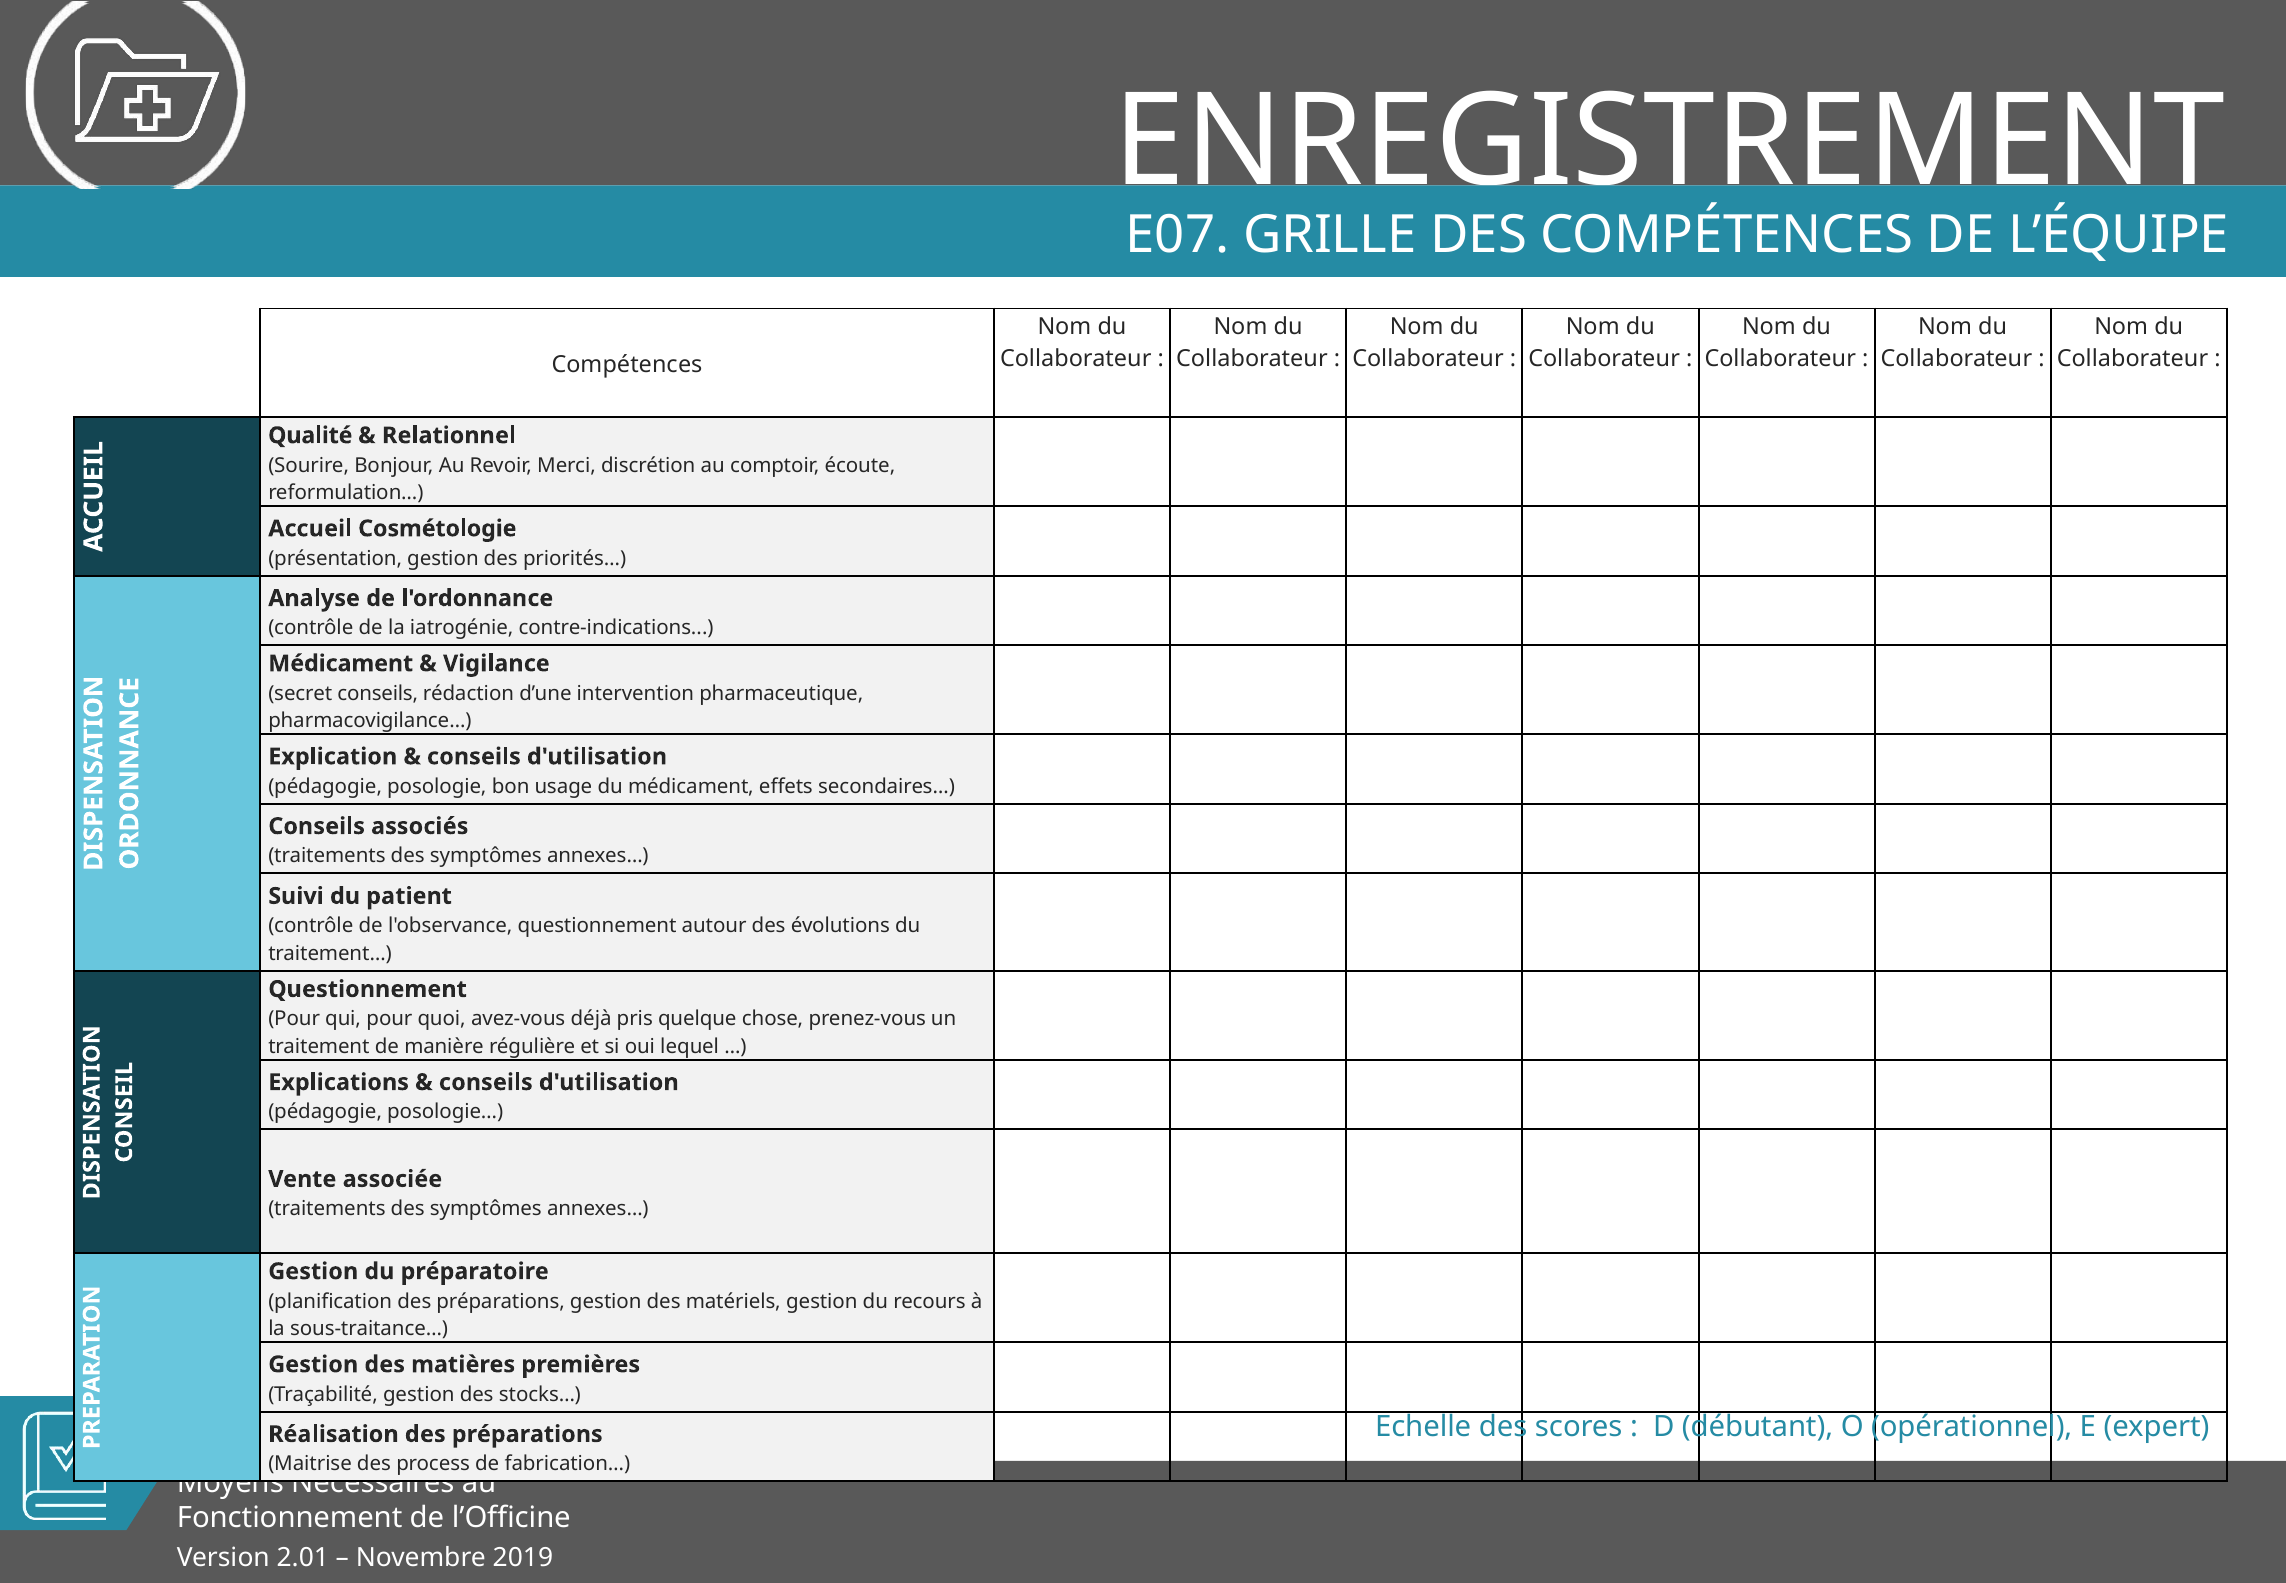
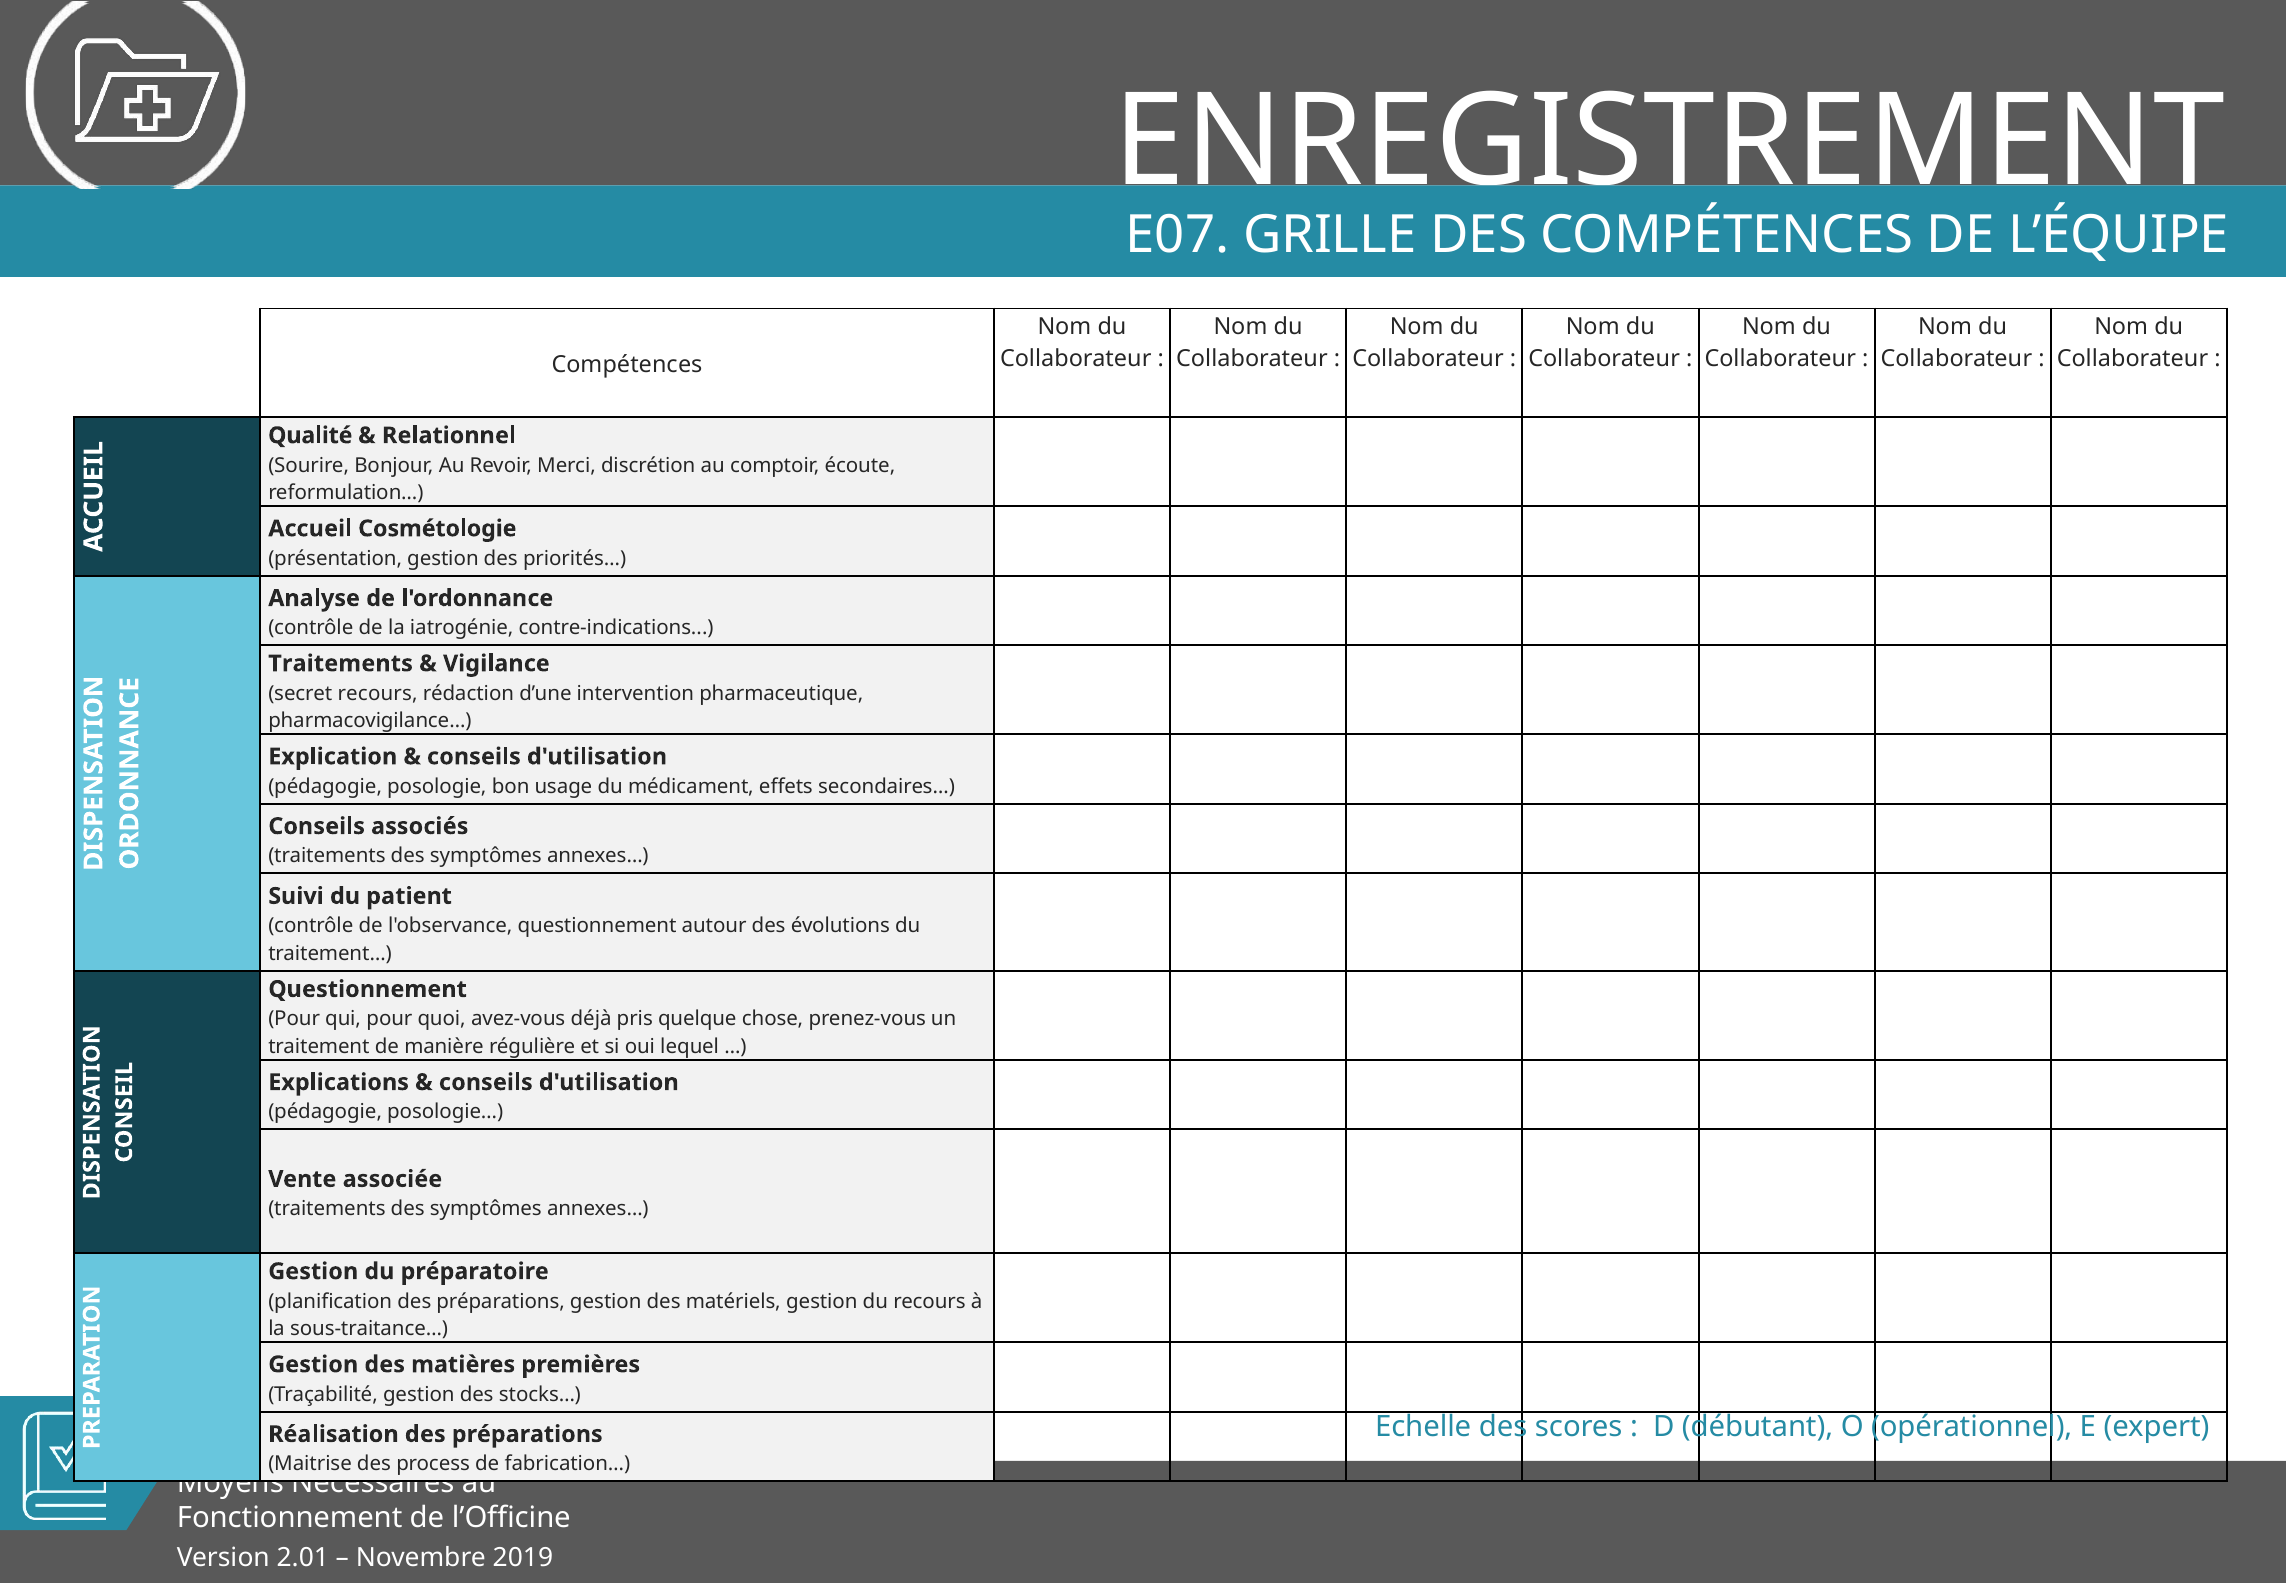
Médicament: Médicament -> Traitements (341, 663)
secret conseils: conseils -> recours (378, 693)
